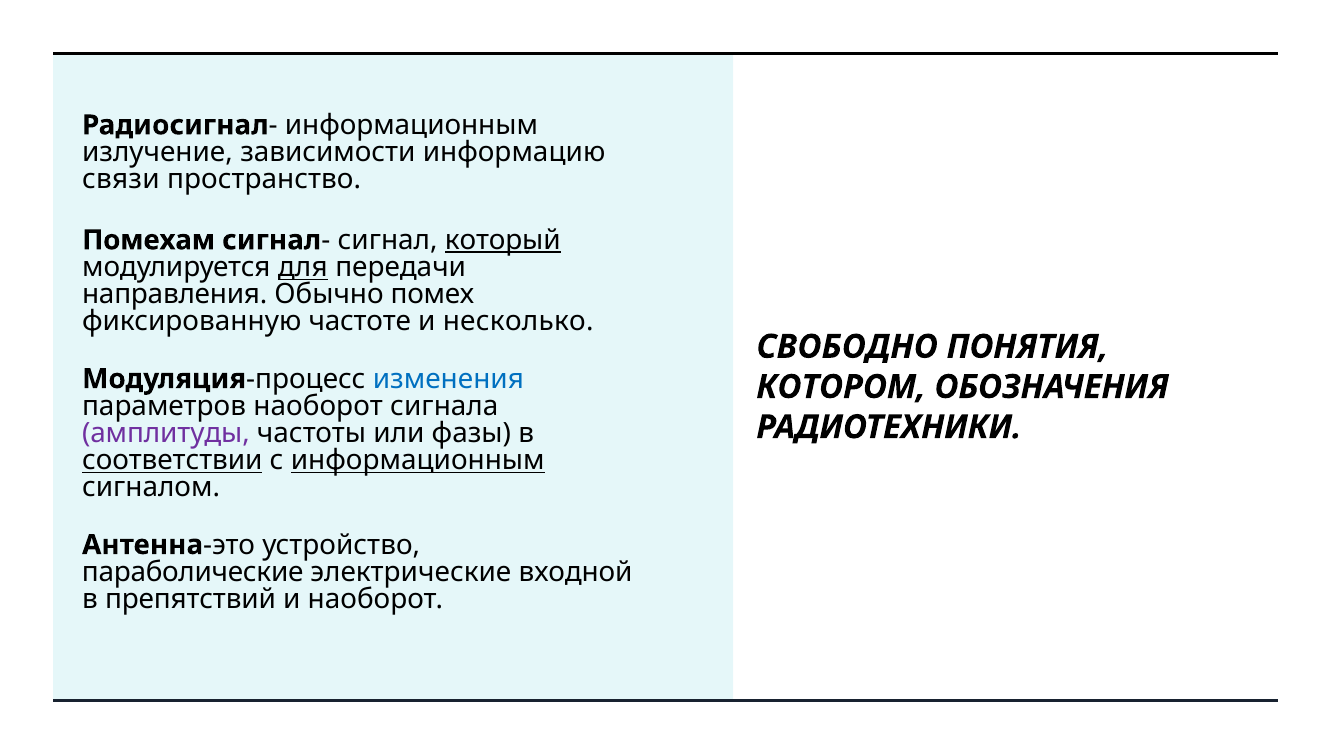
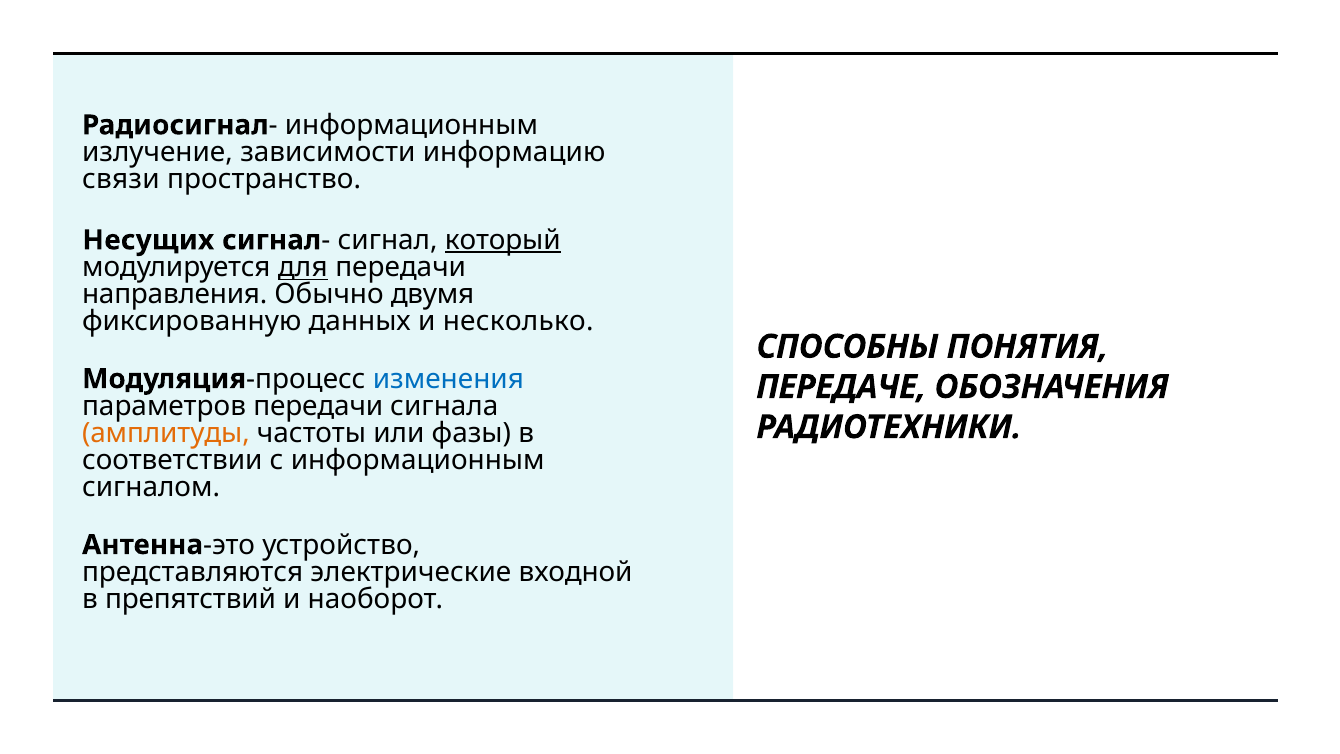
Помехам: Помехам -> Несущих (148, 240)
помех: помех -> двумя (433, 294)
частоте: частоте -> данных (360, 322)
СВОБОДНО: СВОБОДНО -> СПОСОБНЫ (847, 347)
КОТОРОМ: КОТОРОМ -> ПЕРЕДАЧЕ (841, 387)
параметров наоборот: наоборот -> передачи (318, 406)
амплитуды colour: purple -> orange (166, 433)
соответствии underline: present -> none (172, 460)
информационным underline: present -> none (418, 460)
параболические: параболические -> представляются (193, 572)
